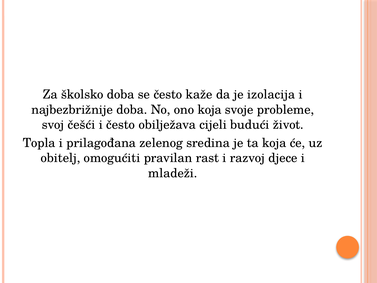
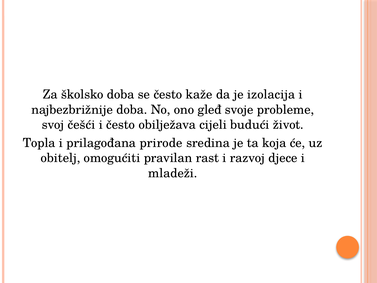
ono koja: koja -> gleđ (210, 110)
zelenog: zelenog -> prirode (161, 143)
